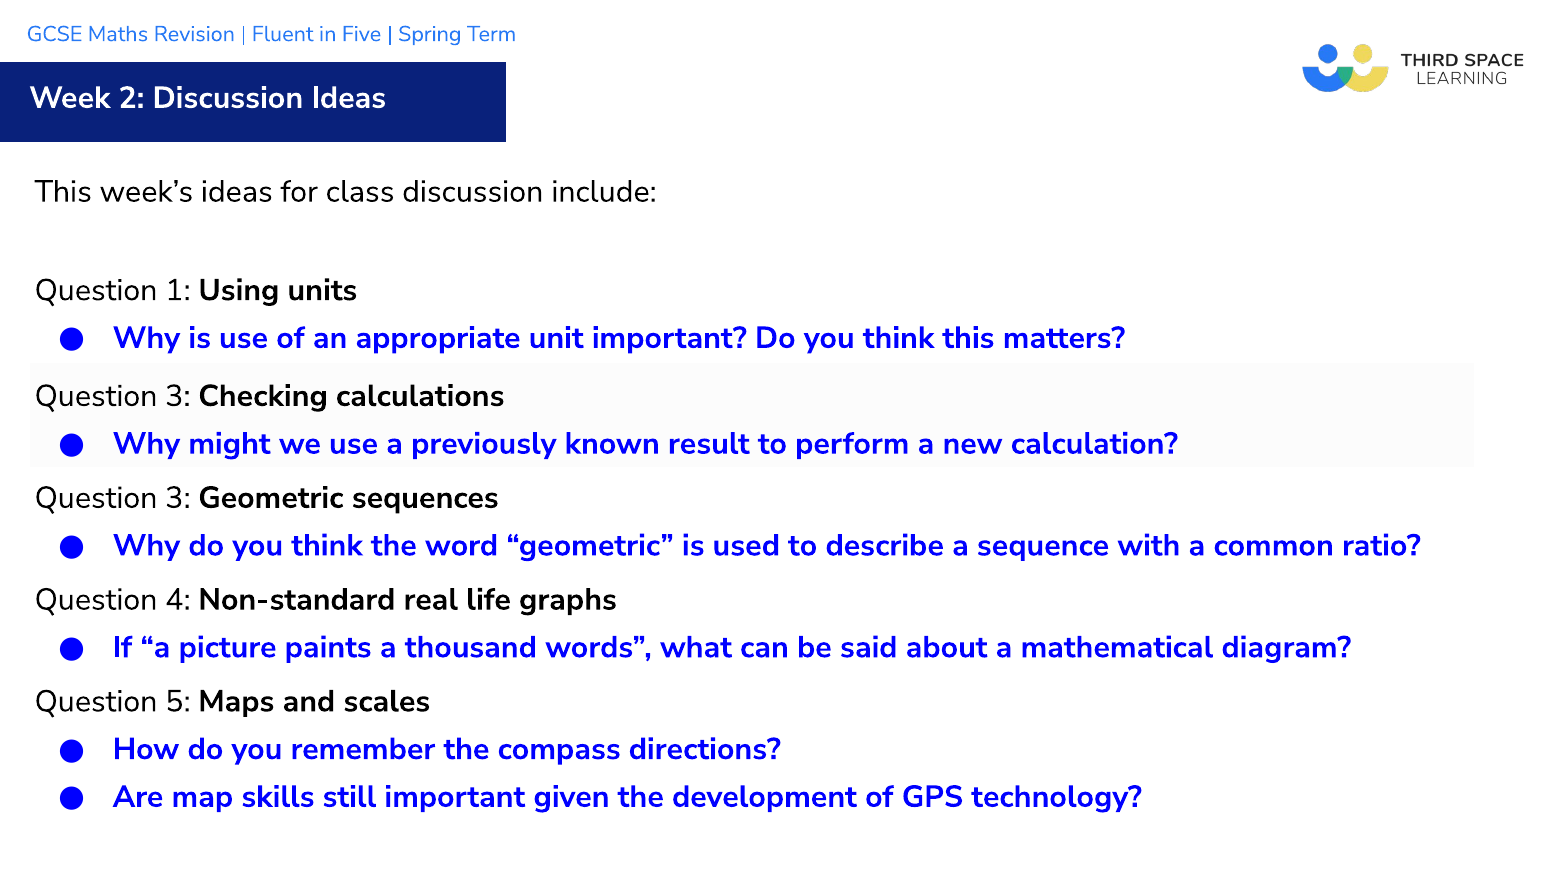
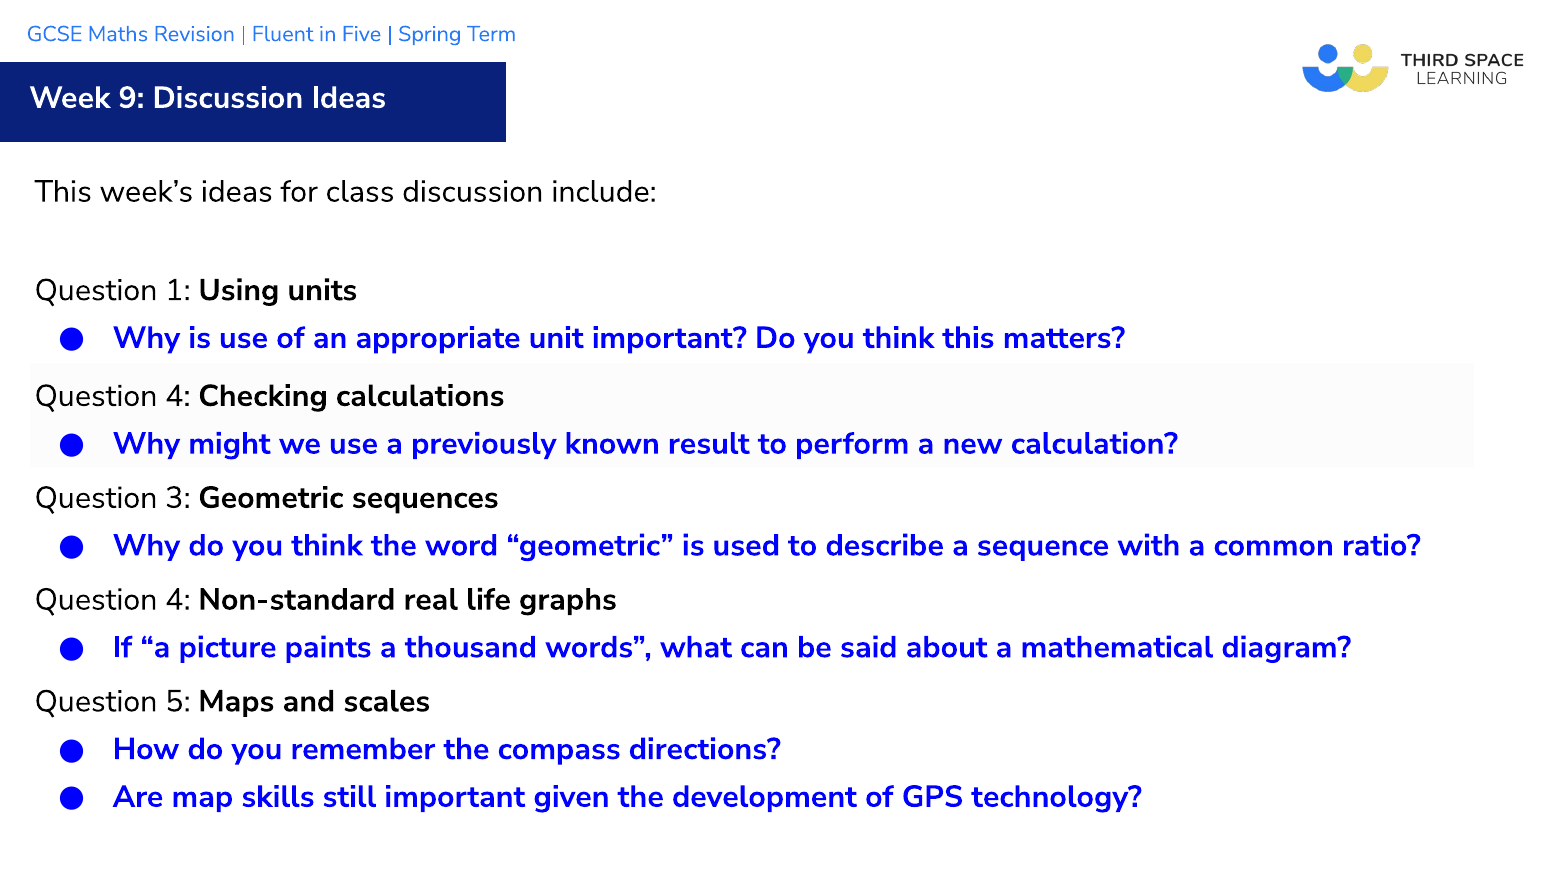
2: 2 -> 9 (131, 98)
3: 3 -> 4 (178, 396)
